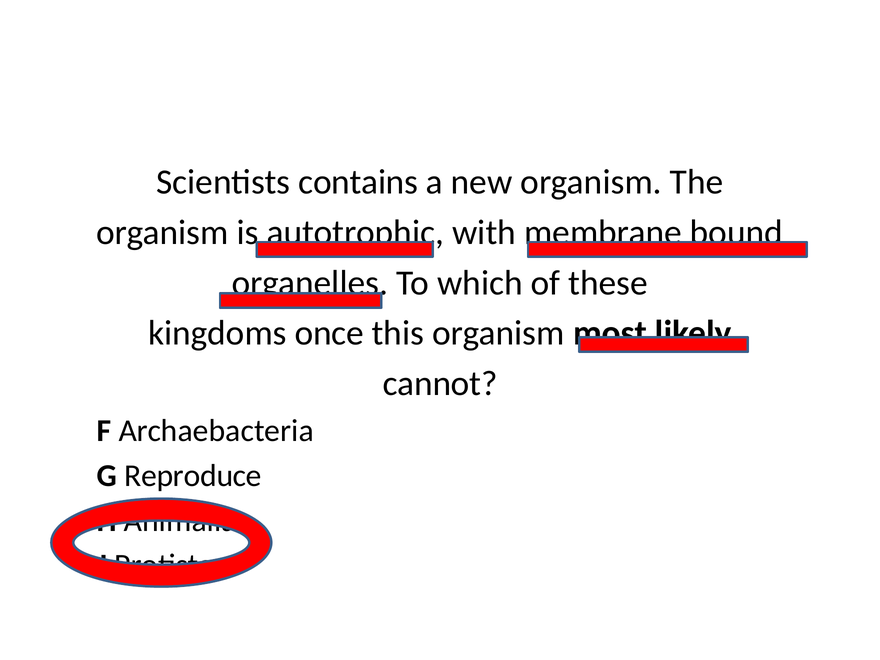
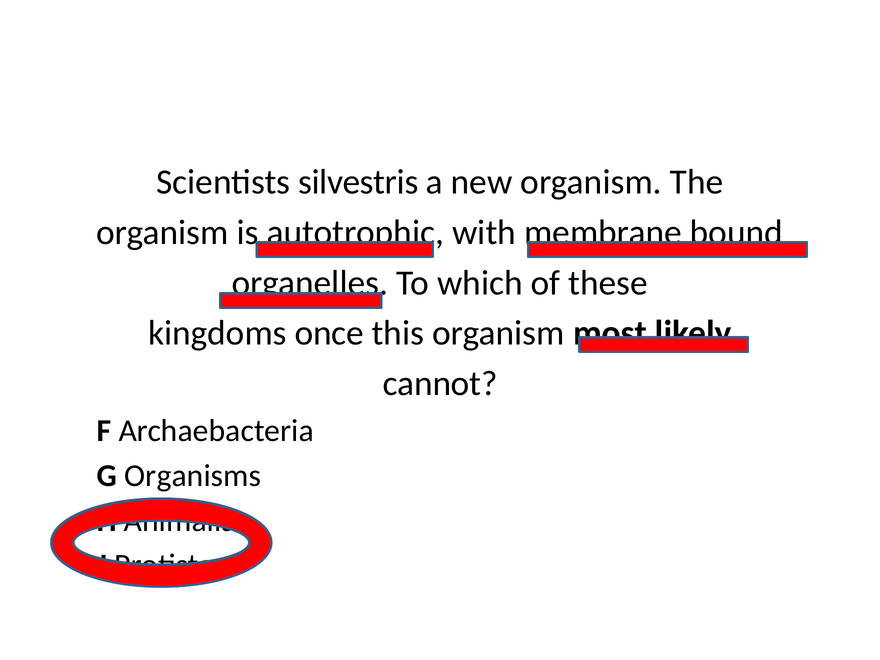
contains: contains -> silvestris (358, 182)
Reproduce: Reproduce -> Organisms (193, 476)
